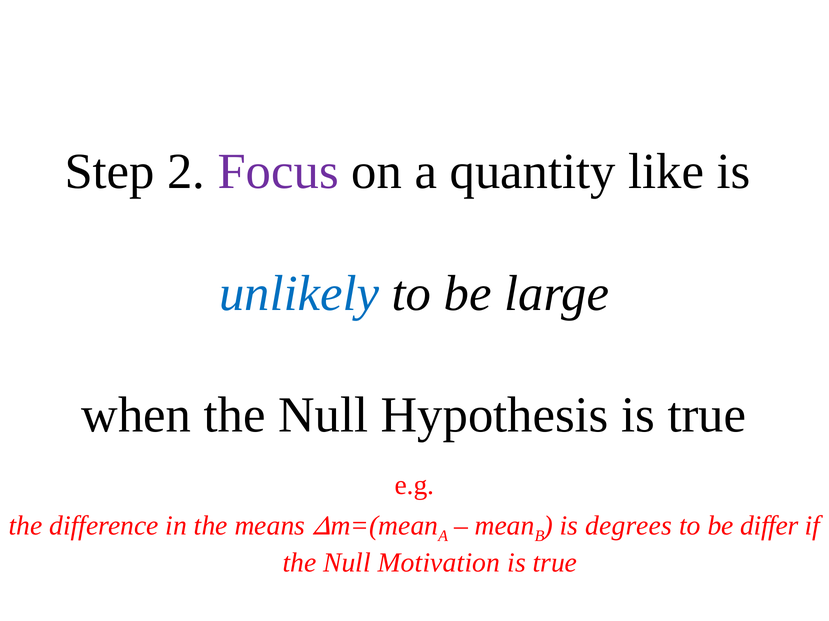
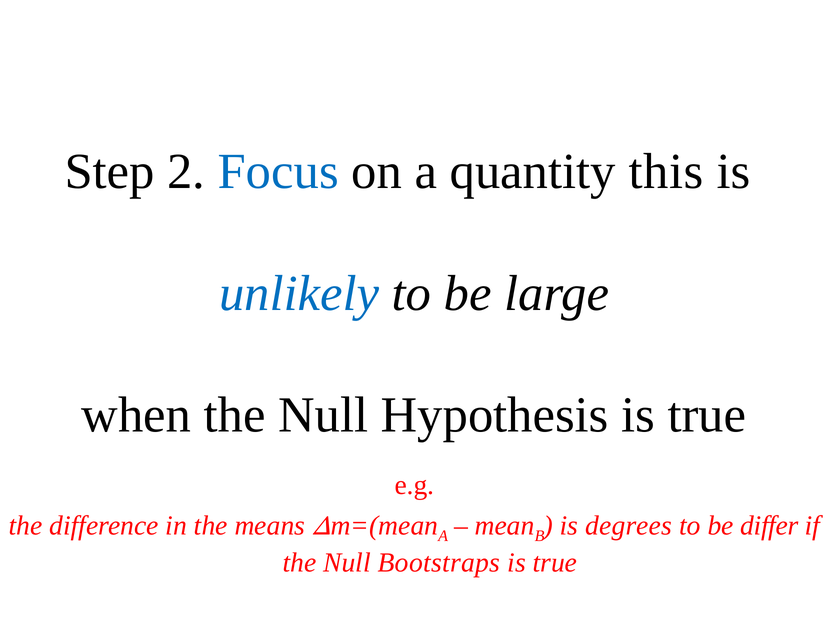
Focus colour: purple -> blue (278, 172)
like: like -> this (666, 172)
Motivation: Motivation -> Bootstraps (439, 563)
